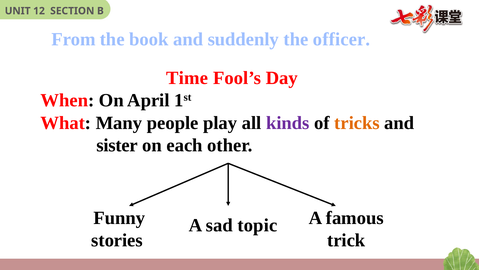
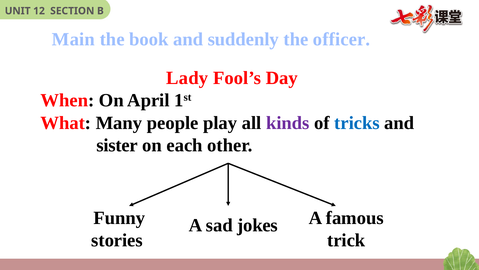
From: From -> Main (73, 39)
Time: Time -> Lady (187, 78)
tricks colour: orange -> blue (357, 123)
topic: topic -> jokes (258, 225)
